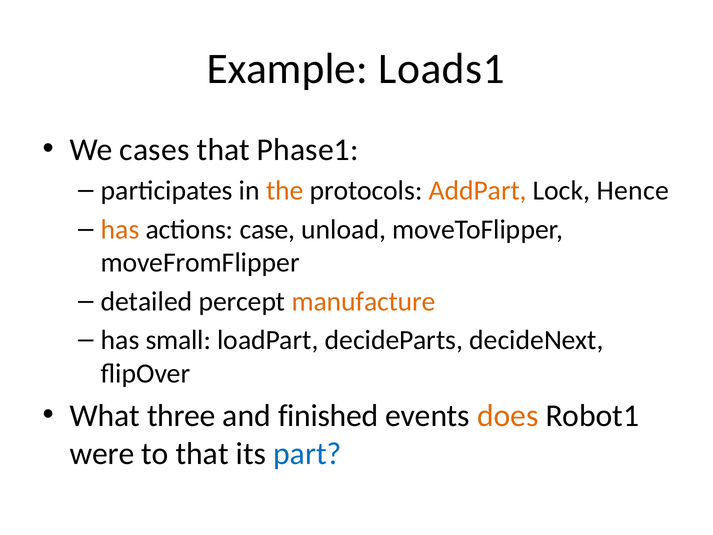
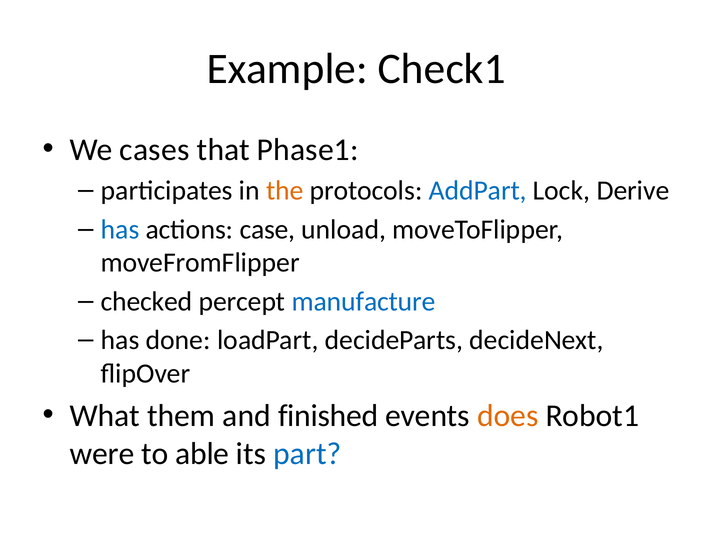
Loads1: Loads1 -> Check1 (442, 69)
AddPart colour: orange -> blue (478, 190)
Hence: Hence -> Derive (633, 190)
has colour: orange -> blue (120, 229)
detailed: detailed -> checked (147, 301)
manufacture colour: orange -> blue (364, 301)
small: small -> done (178, 340)
three: three -> them (181, 415)
to that: that -> able (202, 454)
